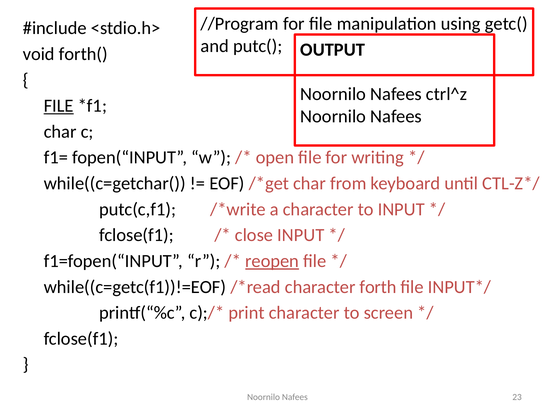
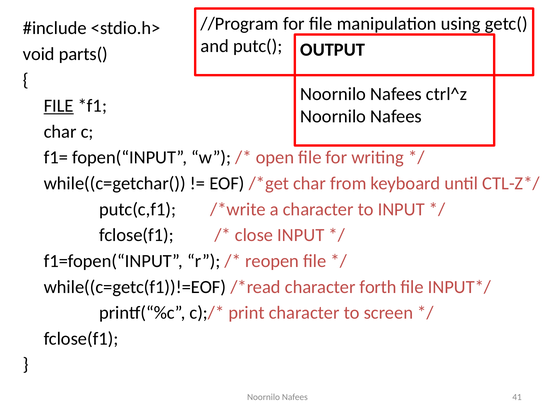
forth(: forth( -> parts( (83, 54)
reopen underline: present -> none (272, 261)
23: 23 -> 41 (517, 397)
